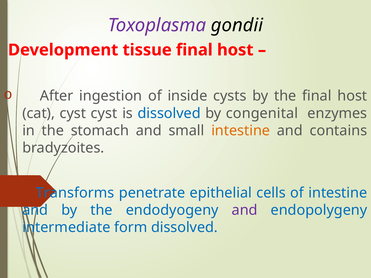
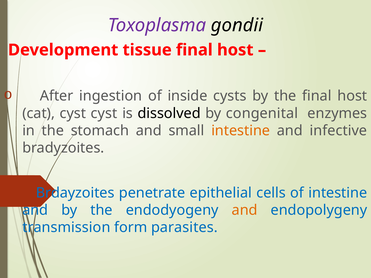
dissolved colour: blue -> black (169, 113)
contains: contains -> infective (338, 131)
Transforms: Transforms -> Brdayzoites (75, 193)
and colour: purple -> orange (245, 210)
intermediate: intermediate -> transmission (66, 228)
form dissolved: dissolved -> parasites (184, 228)
